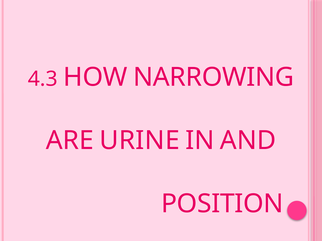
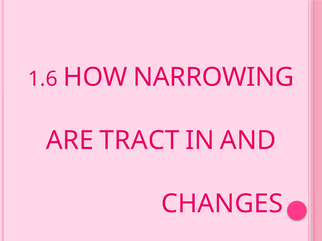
4.3: 4.3 -> 1.6 (43, 79)
URINE: URINE -> TRACT (139, 141)
POSITION: POSITION -> CHANGES (222, 204)
